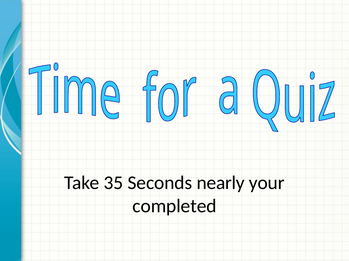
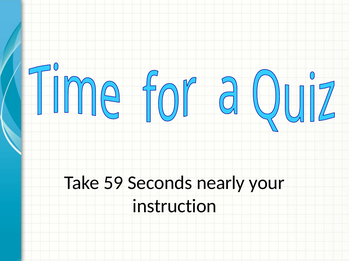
35: 35 -> 59 (113, 183)
completed: completed -> instruction (175, 207)
